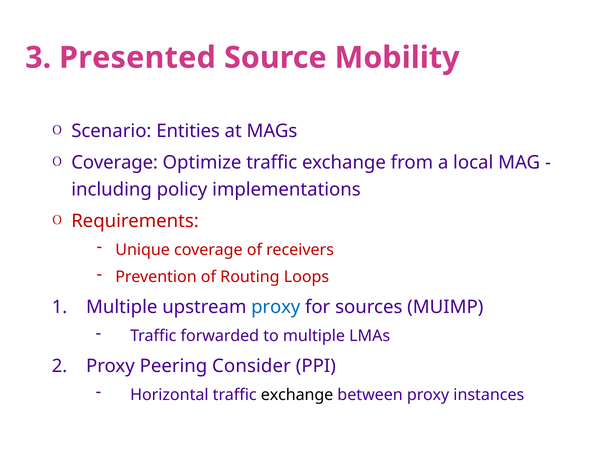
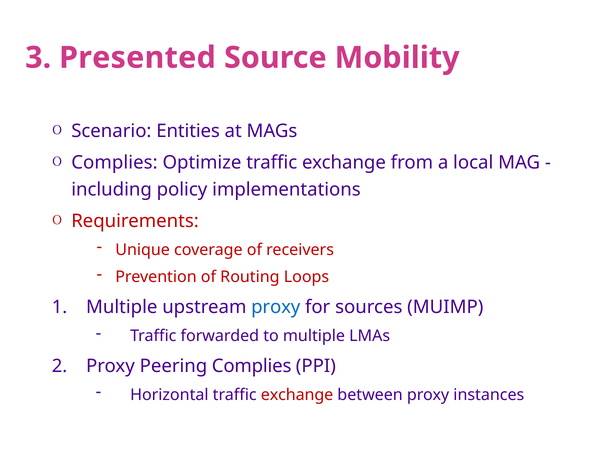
Coverage: Coverage -> Complies (114, 163)
Peering Consider: Consider -> Complies (252, 366)
exchange colour: black -> red (297, 394)
